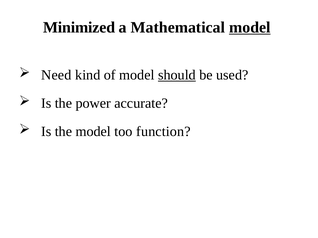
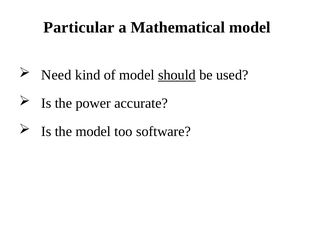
Minimized: Minimized -> Particular (79, 27)
model underline: present -> none (250, 27)
function: function -> software (164, 132)
